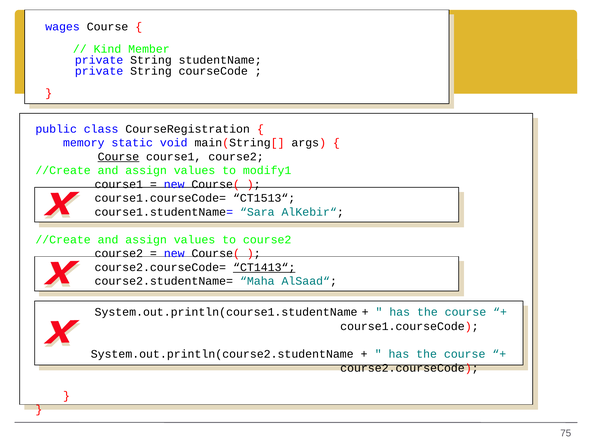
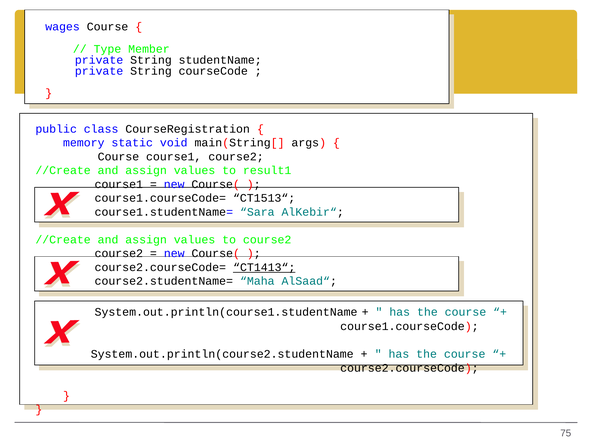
Kind: Kind -> Type (107, 49)
Course underline: present -> none (118, 157)
modify1: modify1 -> result1 (267, 170)
